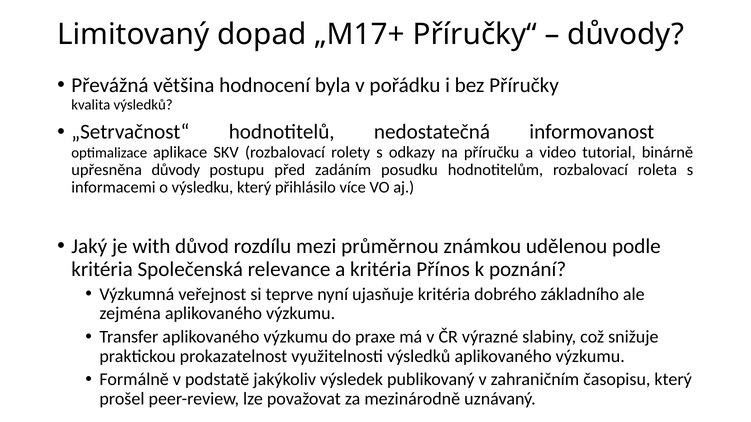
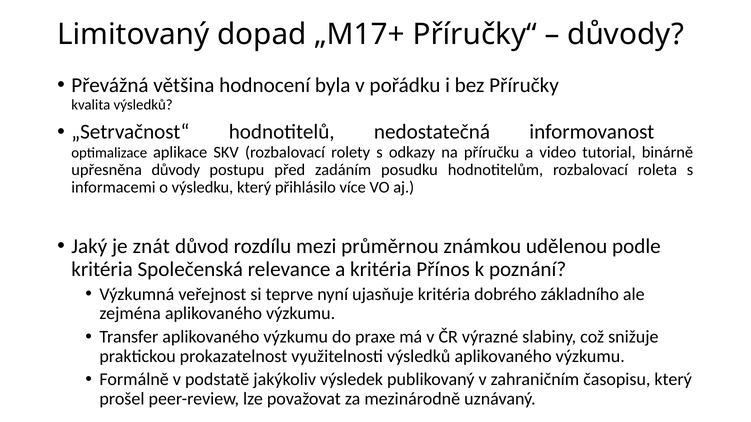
with: with -> znát (151, 247)
